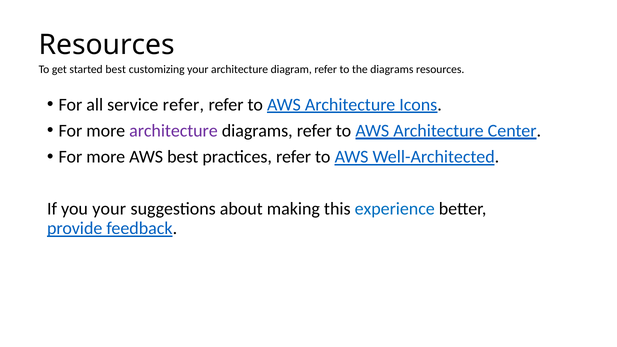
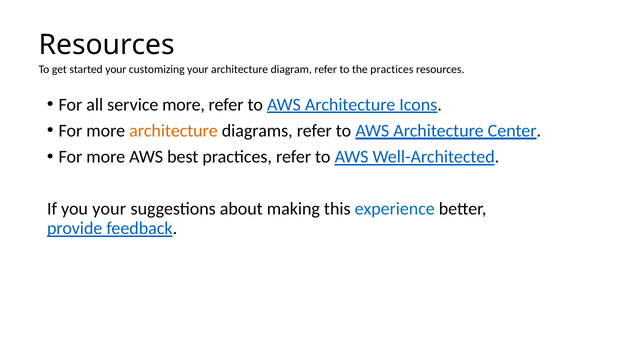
started best: best -> your (116, 69)
the diagrams: diagrams -> practices (392, 69)
service refer: refer -> more (184, 105)
architecture colour: purple -> orange (173, 131)
